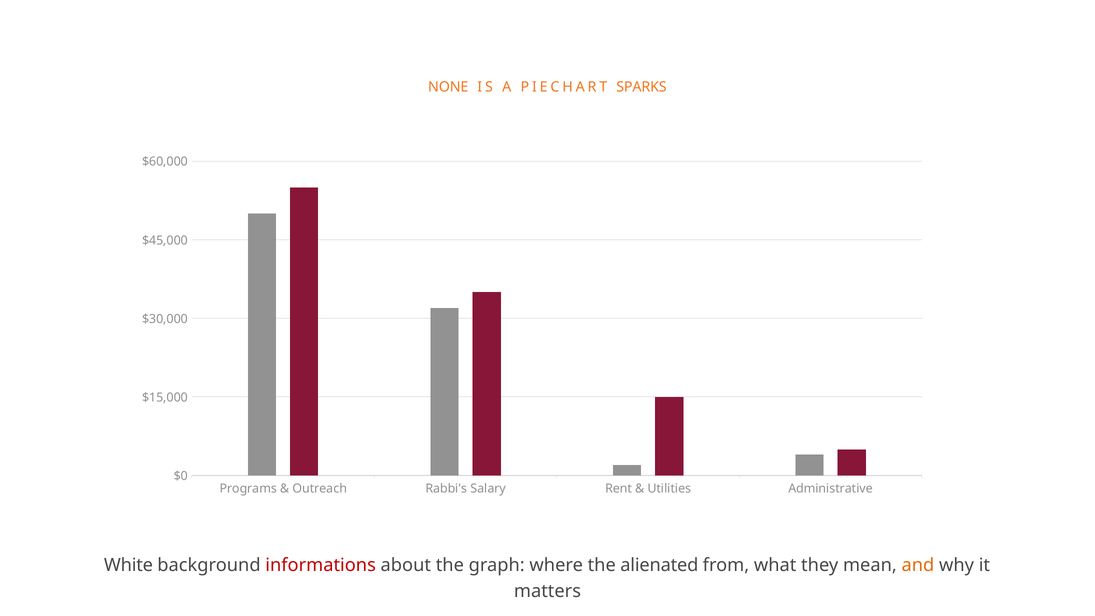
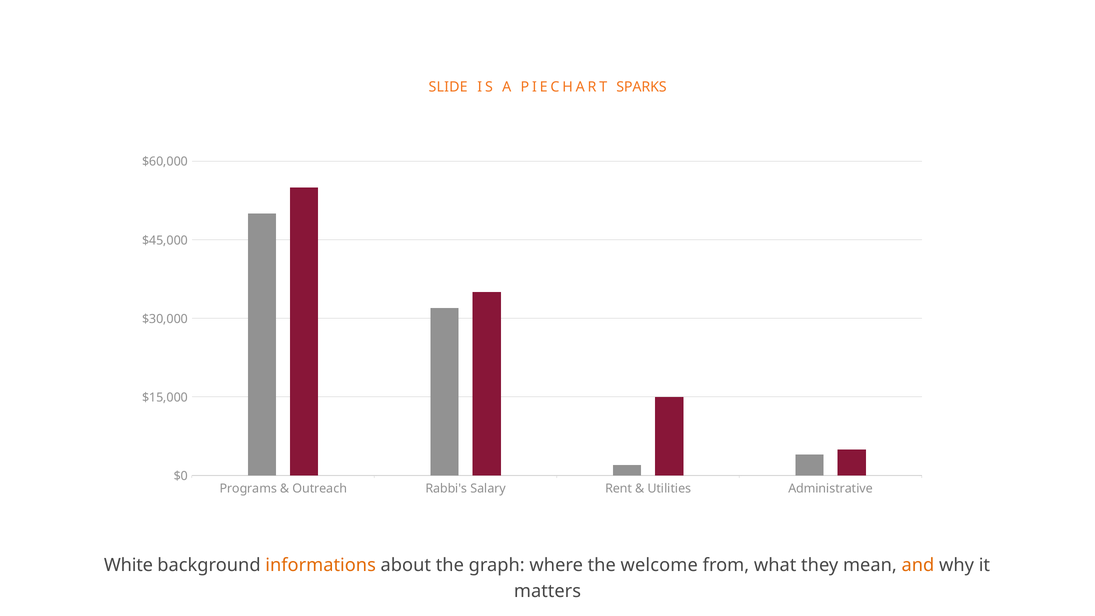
NONE: NONE -> SLIDE (448, 87)
informations colour: red -> orange (321, 565)
alienated: alienated -> welcome (659, 565)
